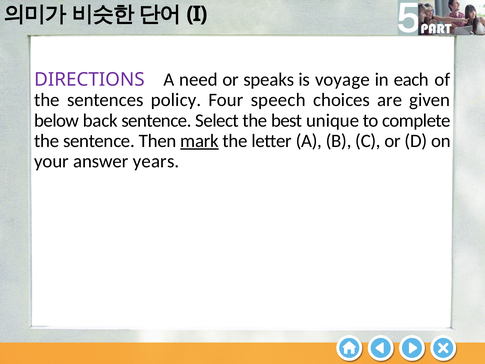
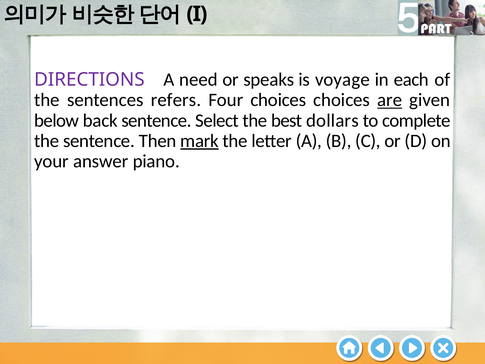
policy: policy -> refers (176, 100)
Four speech: speech -> choices (278, 100)
are underline: none -> present (390, 100)
unique: unique -> dollars (332, 120)
years: years -> piano (156, 161)
